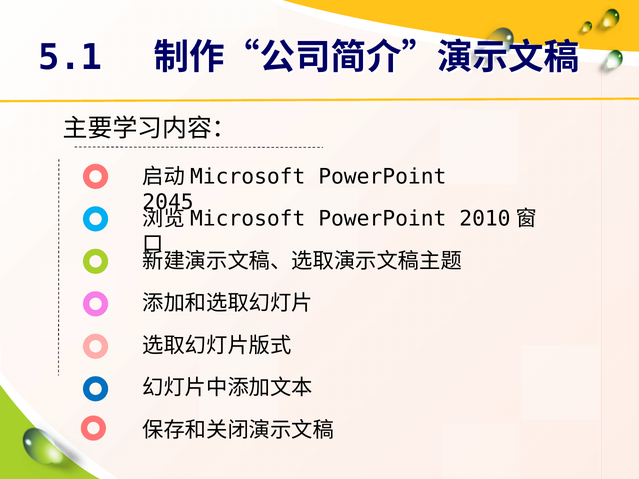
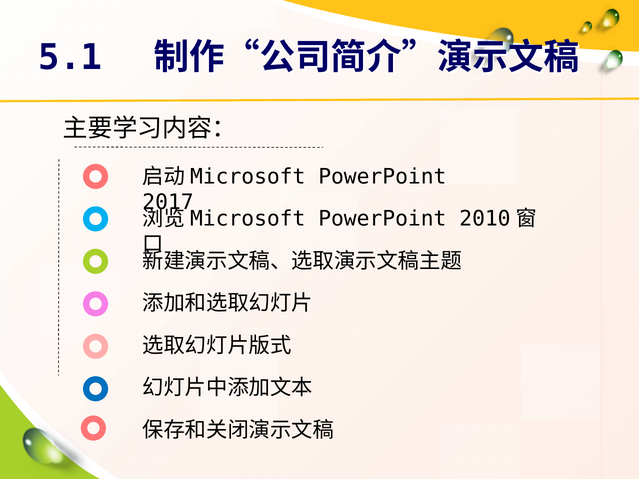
2045: 2045 -> 2017 (168, 202)
